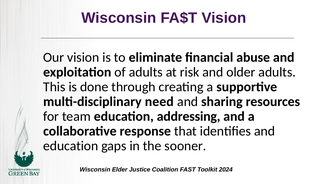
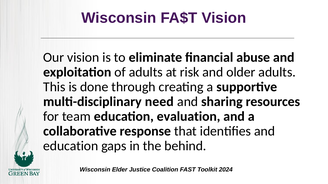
addressing: addressing -> evaluation (189, 117)
sooner: sooner -> behind (185, 146)
